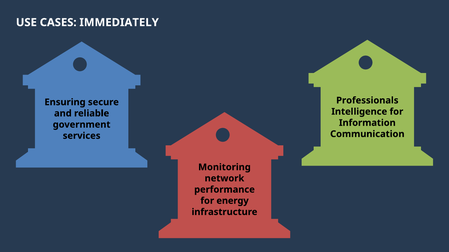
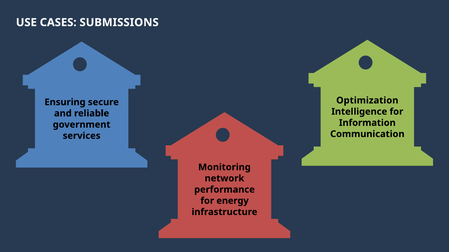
IMMEDIATELY: IMMEDIATELY -> SUBMISSIONS (119, 22)
Professionals: Professionals -> Optimization (367, 101)
